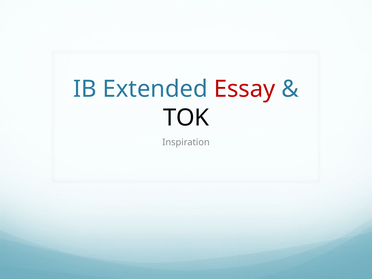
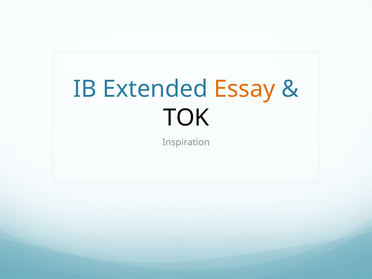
Essay colour: red -> orange (245, 89)
